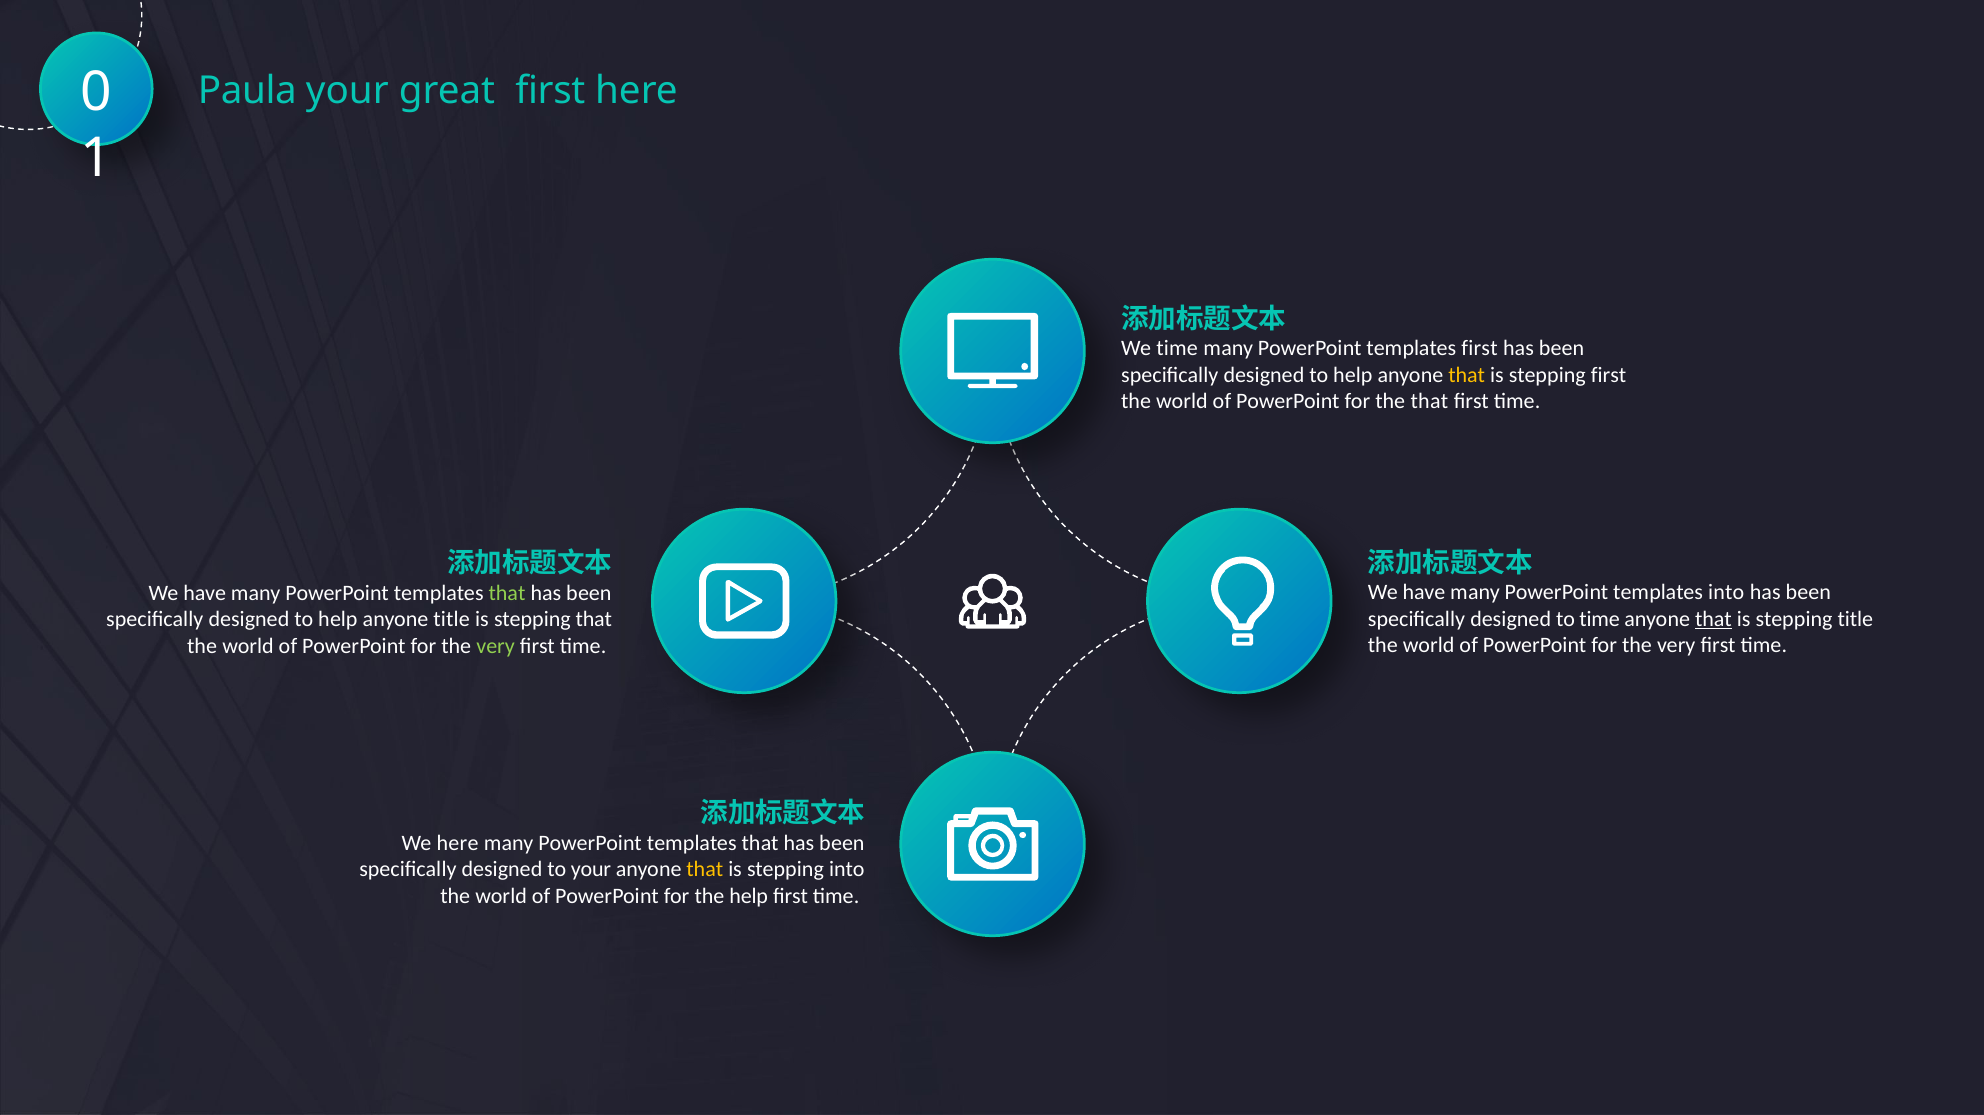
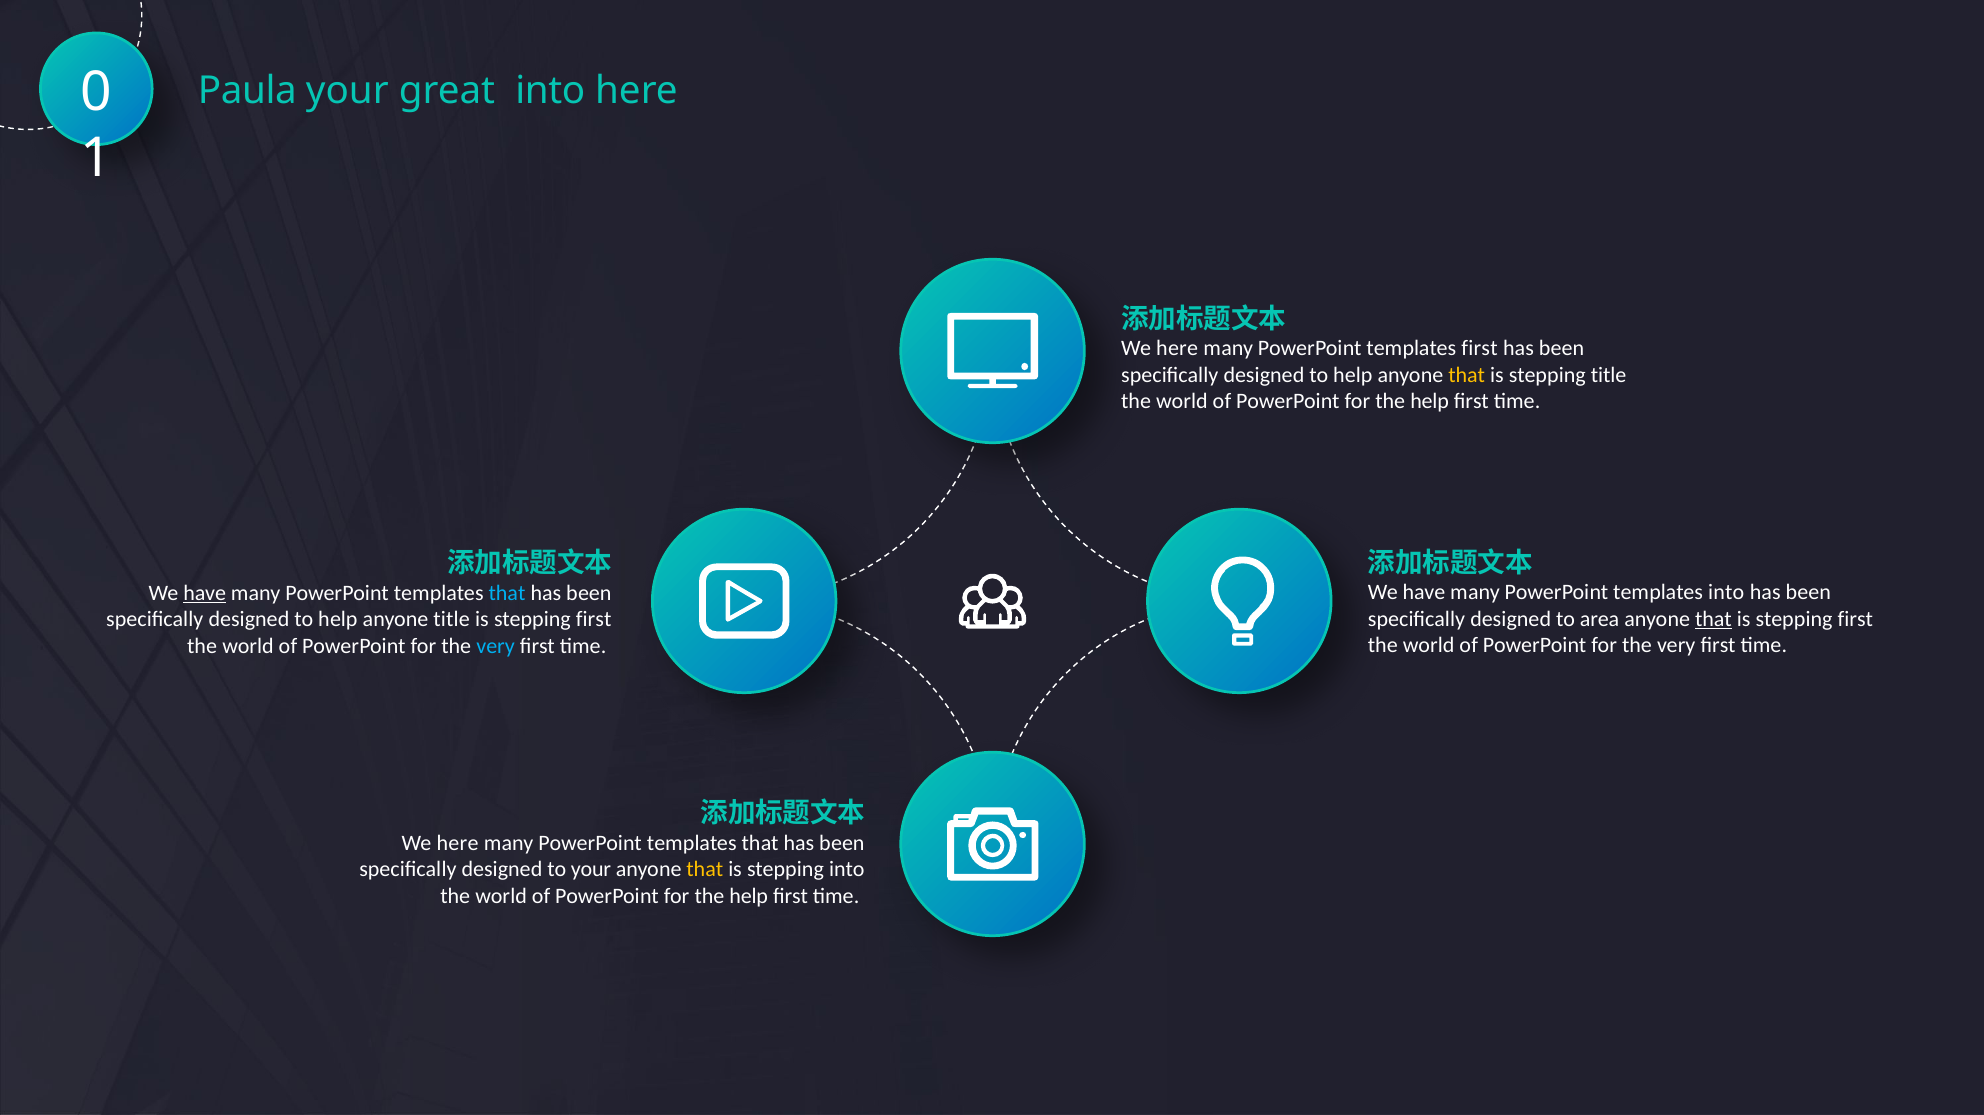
great first: first -> into (550, 91)
time: time -> here (1177, 349)
stepping first: first -> title (1609, 375)
that: that -> help (1430, 401)
have underline: none -> present (205, 593)
that colour: light green -> light blue (507, 593)
to time: time -> area (1600, 619)
title: title -> first (1855, 619)
that: that -> first (594, 620)
very colour: light green -> light blue (496, 646)
